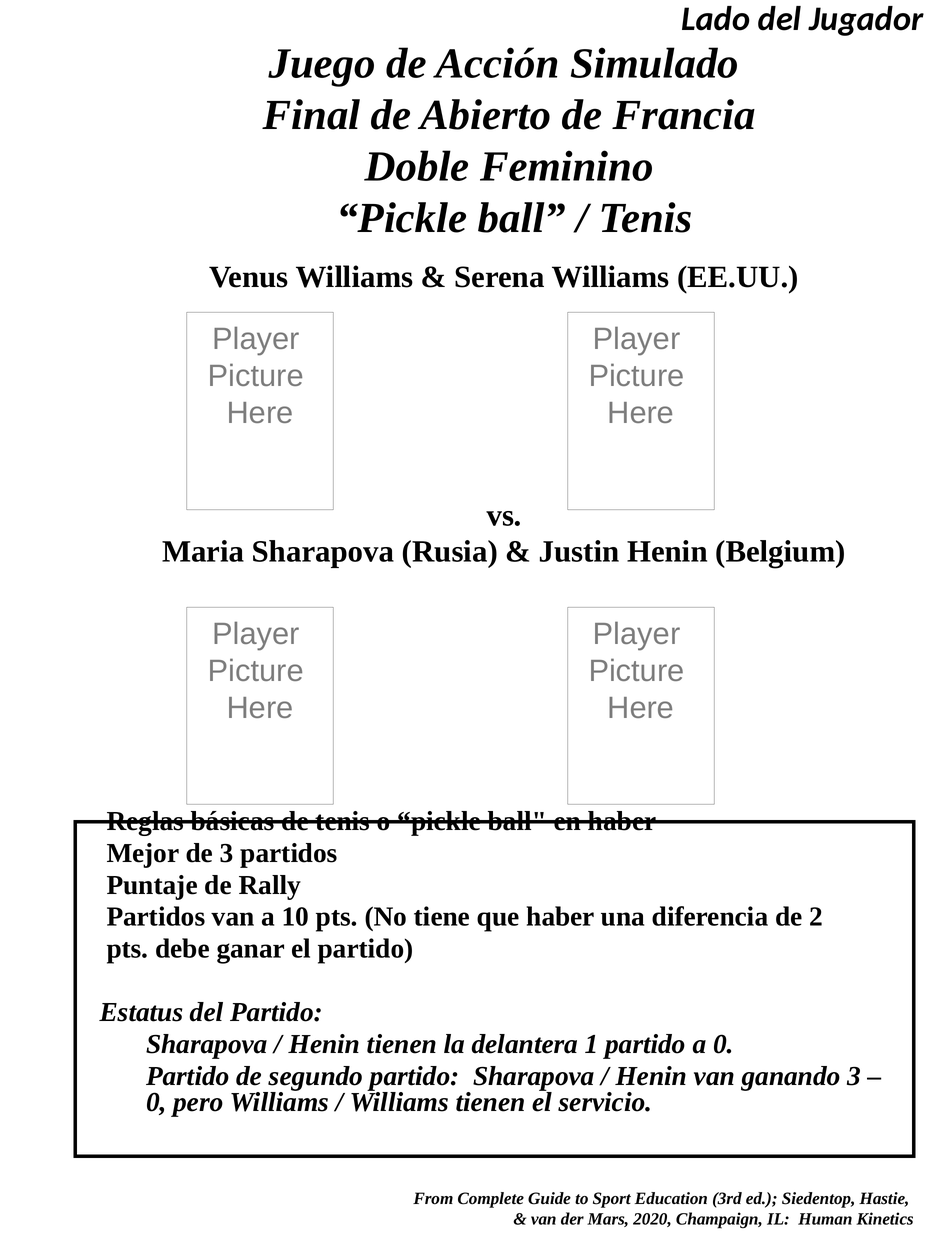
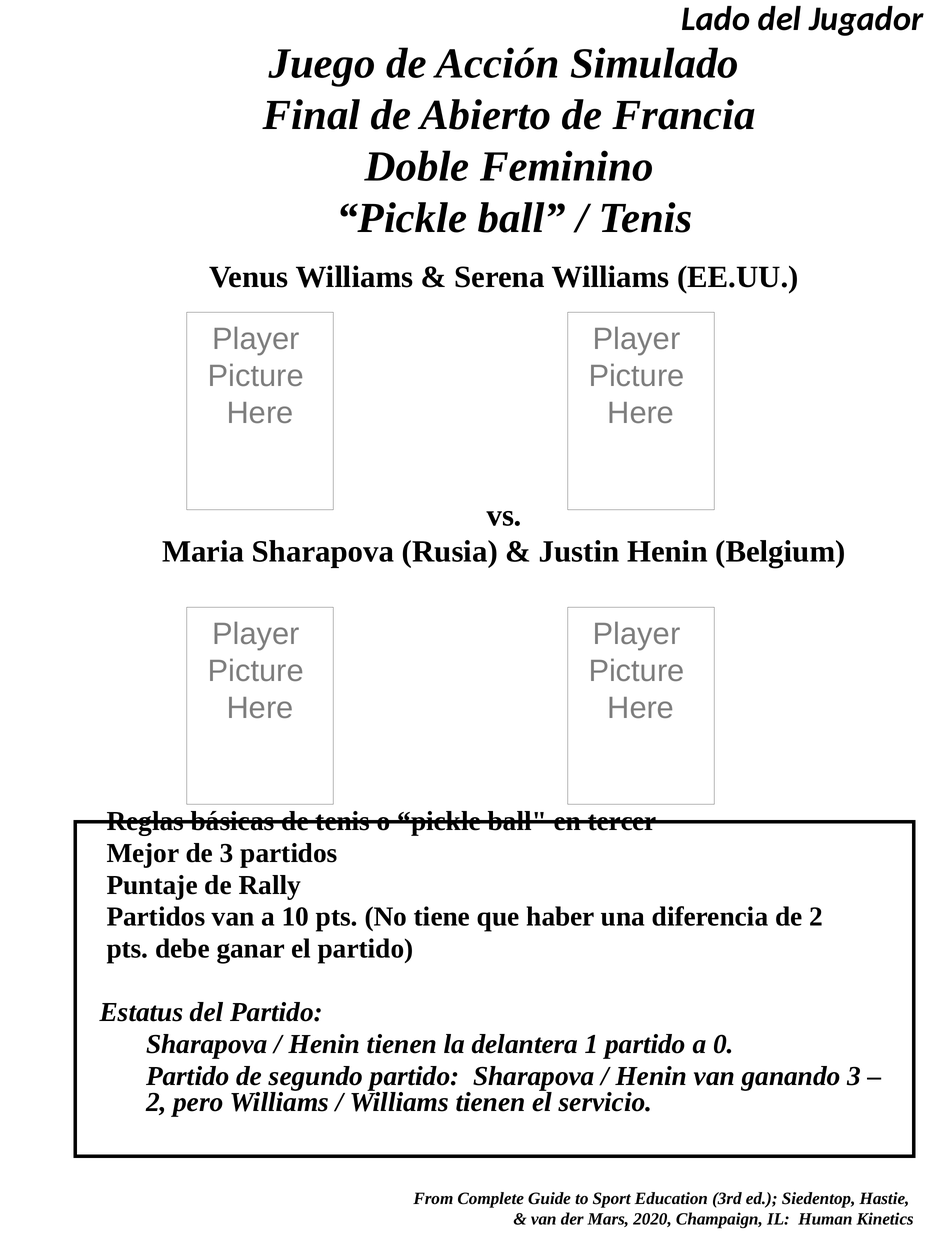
en haber: haber -> tercer (622, 821)
0: 0 -> 2 (156, 1102)
